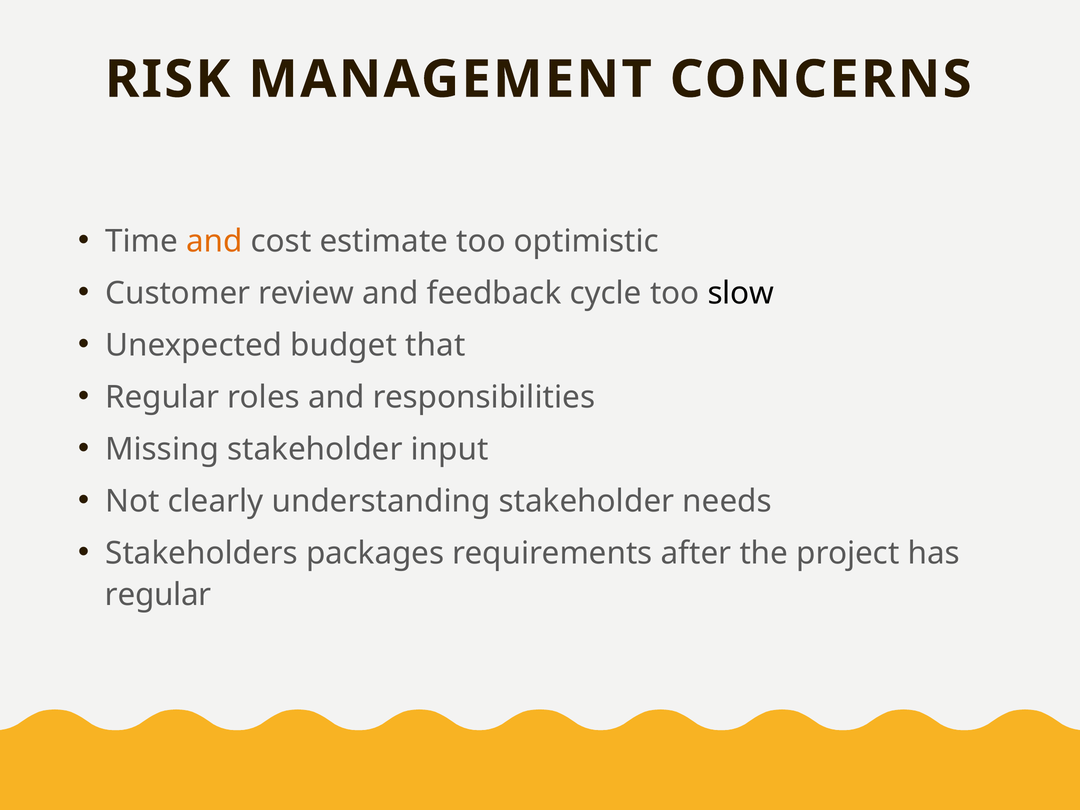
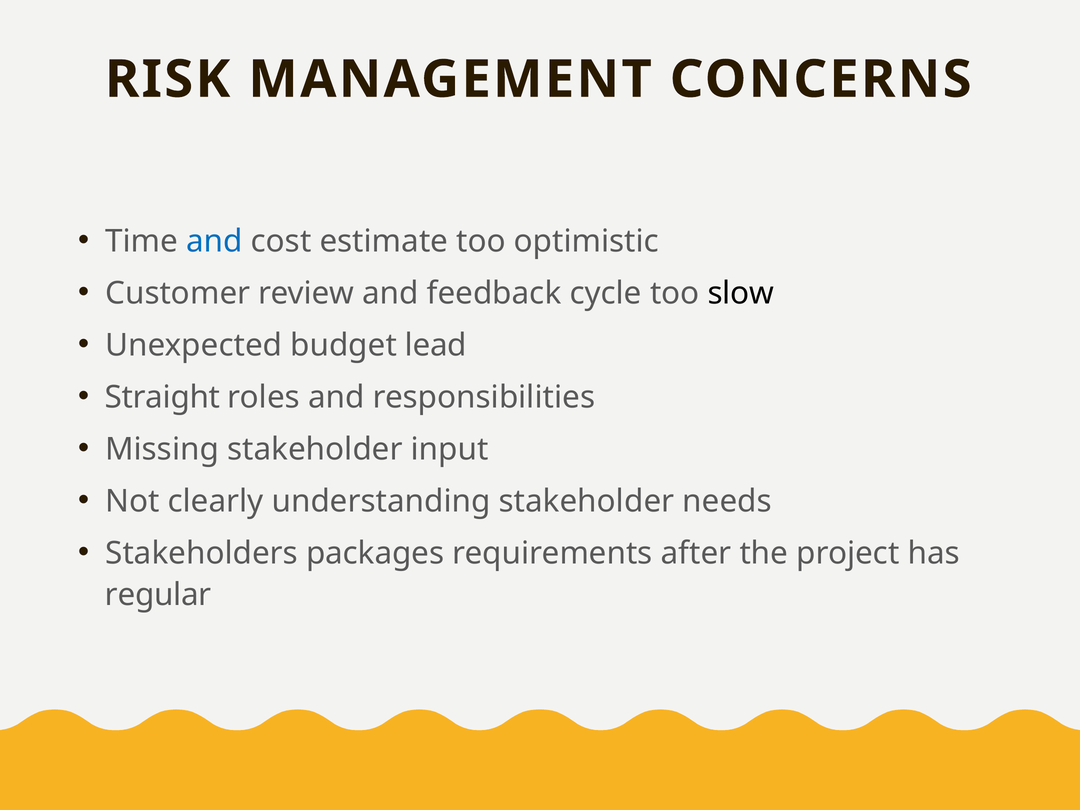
and colour: orange -> blue (214, 241)
that: that -> lead (436, 345)
Regular: Regular -> Straight (162, 397)
